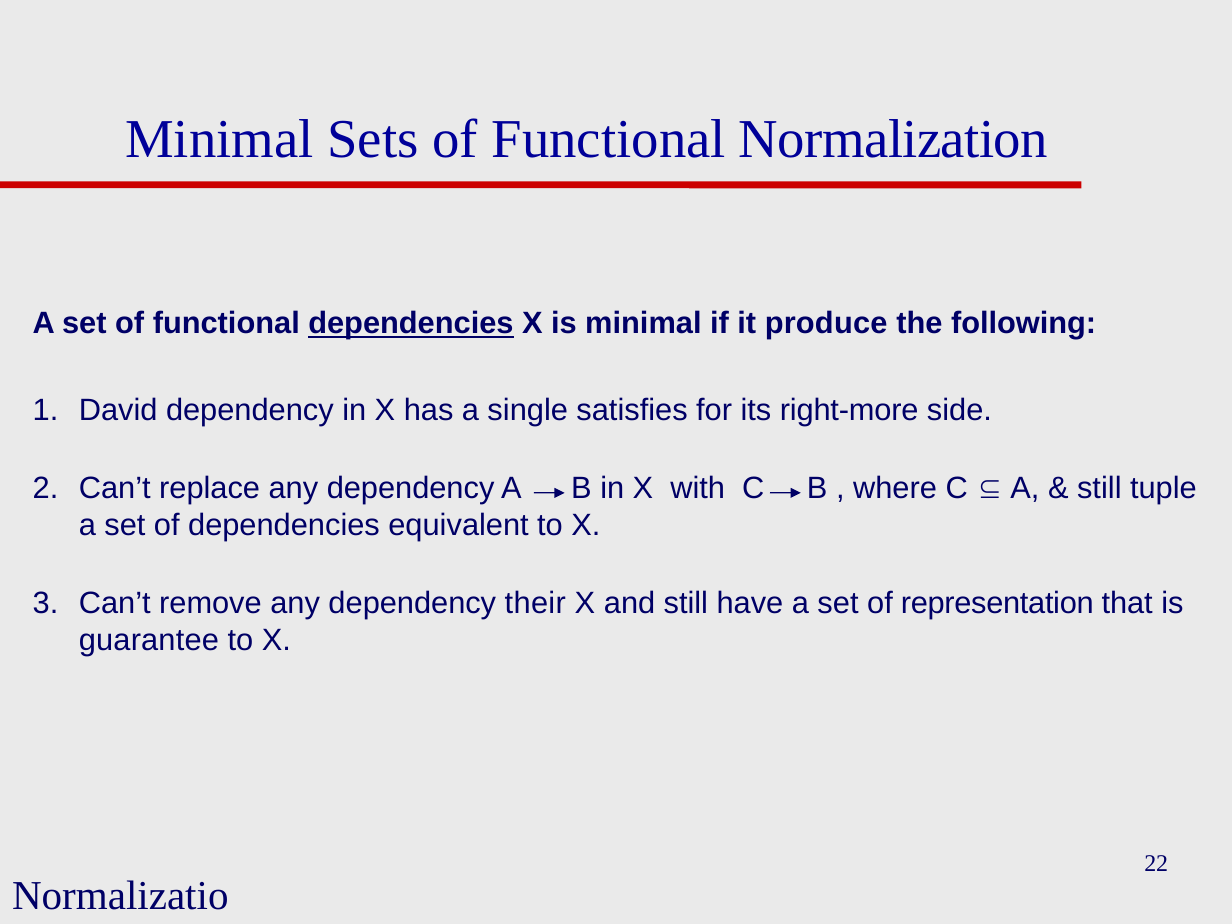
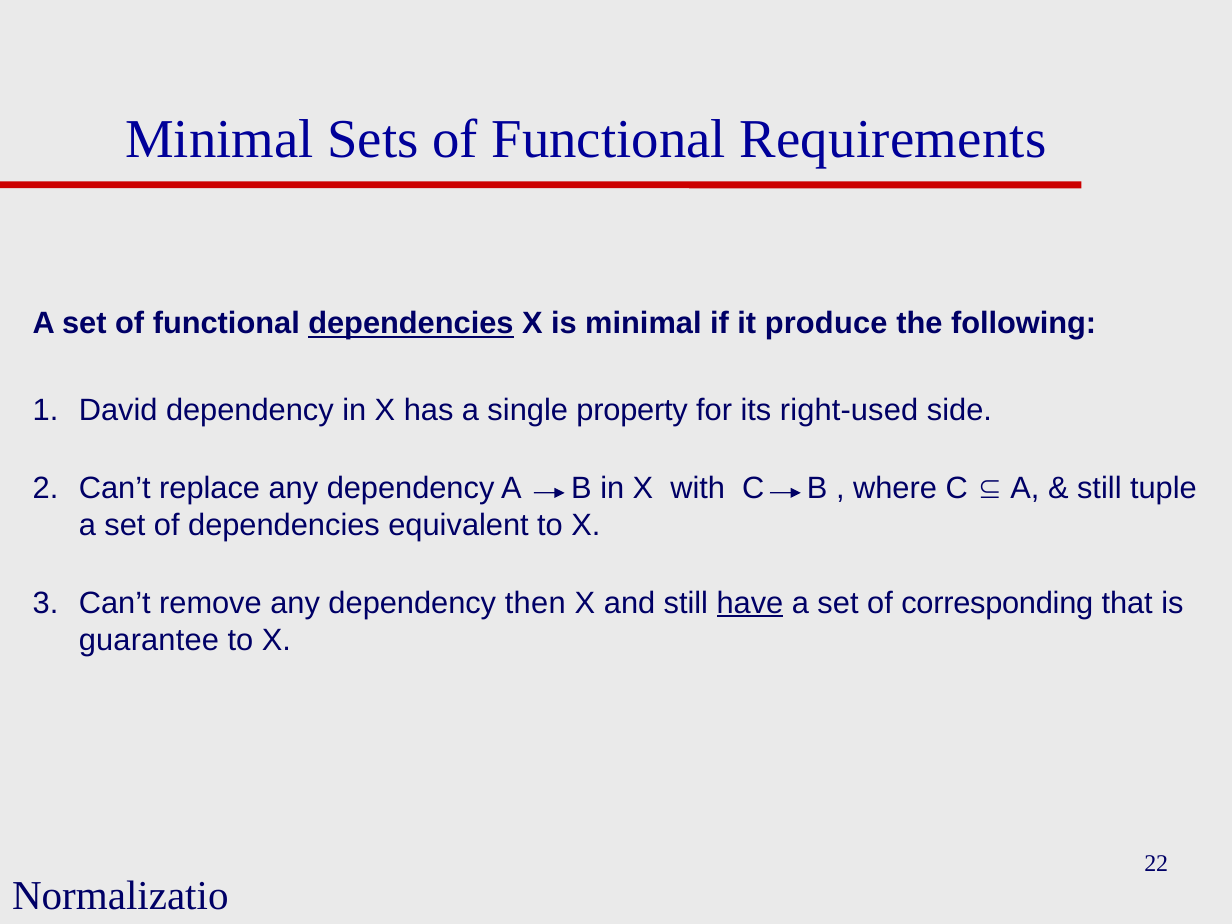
Normalization: Normalization -> Requirements (893, 139)
satisfies: satisfies -> property (632, 410)
right-more: right-more -> right-used (849, 410)
their: their -> then (535, 603)
have underline: none -> present (750, 603)
representation: representation -> corresponding (997, 603)
